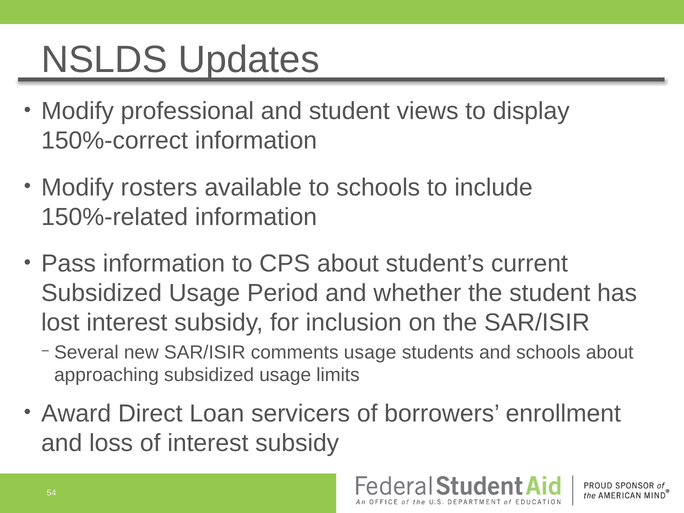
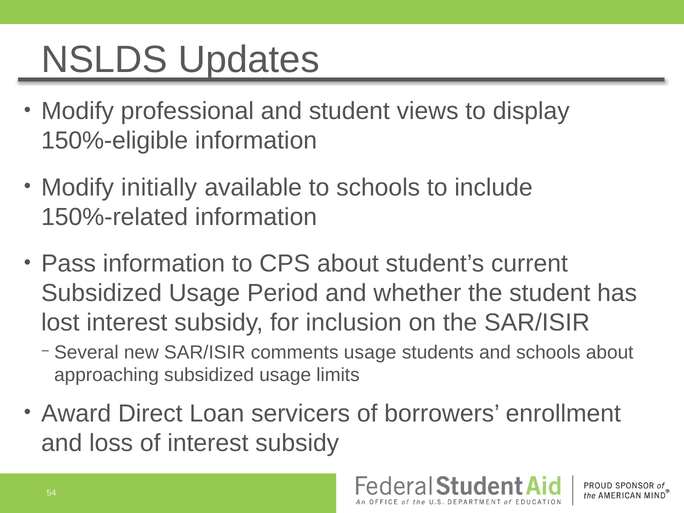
150%-correct: 150%-correct -> 150%-eligible (115, 141)
rosters: rosters -> initially (159, 187)
